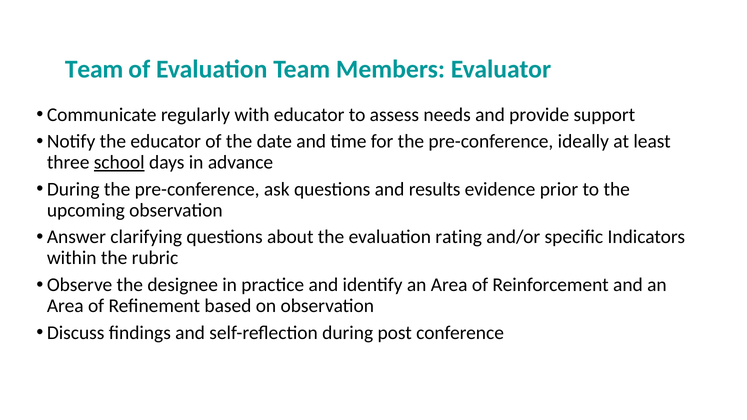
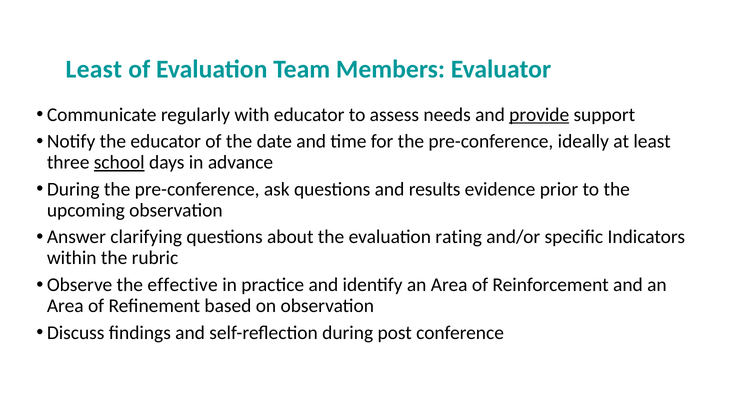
Team: Team -> Least (94, 69)
provide underline: none -> present (539, 115)
designee: designee -> effective (183, 285)
